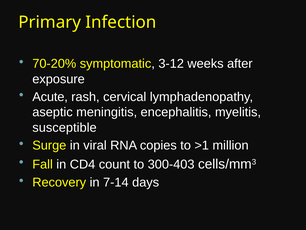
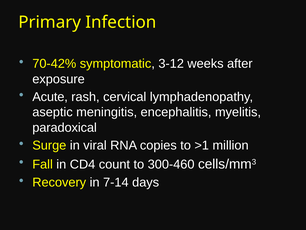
70-20%: 70-20% -> 70-42% (54, 64)
susceptible: susceptible -> paradoxical (65, 127)
300-403: 300-403 -> 300-460 (171, 164)
